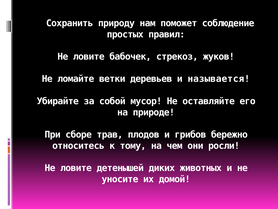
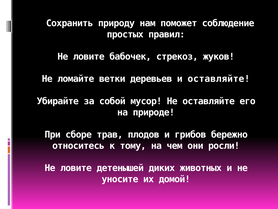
и называется: называется -> оставляйте (219, 79)
